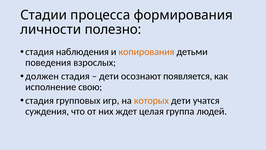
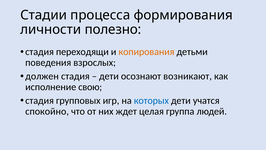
наблюдения: наблюдения -> переходящи (82, 52)
появляется: появляется -> возникают (188, 76)
которых colour: orange -> blue (151, 100)
суждения: суждения -> спокойно (47, 111)
